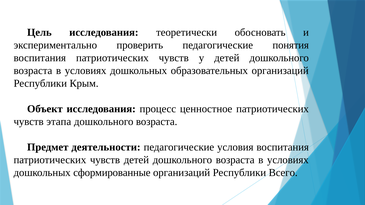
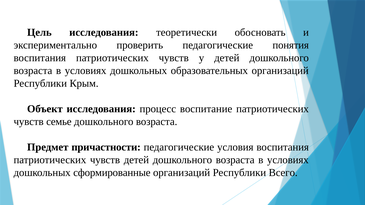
ценностное: ценностное -> воспитание (206, 109)
этапа: этапа -> семье (59, 122)
деятельности: деятельности -> причастности (106, 147)
